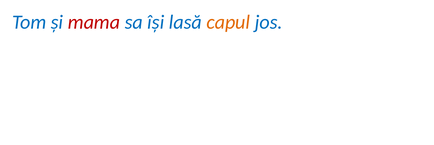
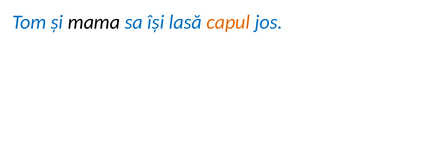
mama colour: red -> black (94, 22)
